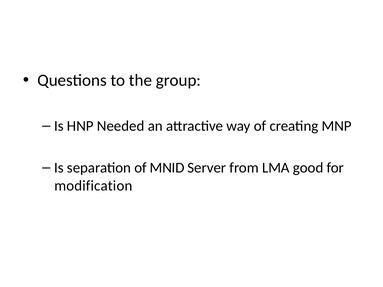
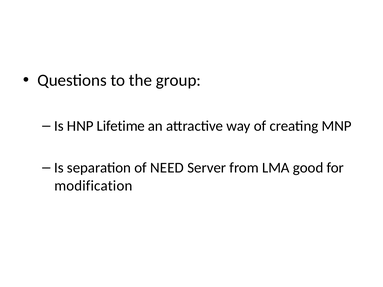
Needed: Needed -> Lifetime (121, 126)
MNID: MNID -> NEED (167, 168)
